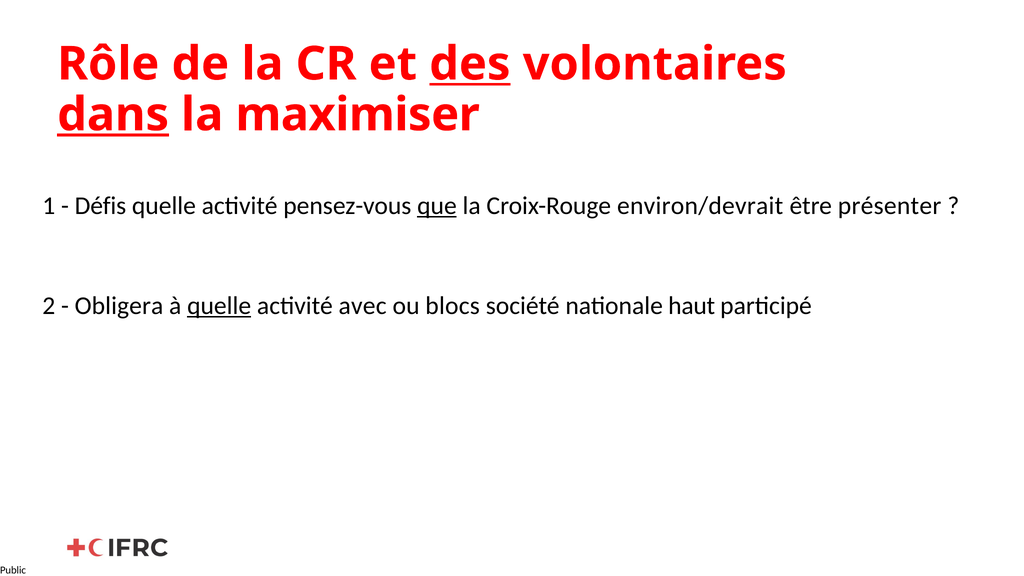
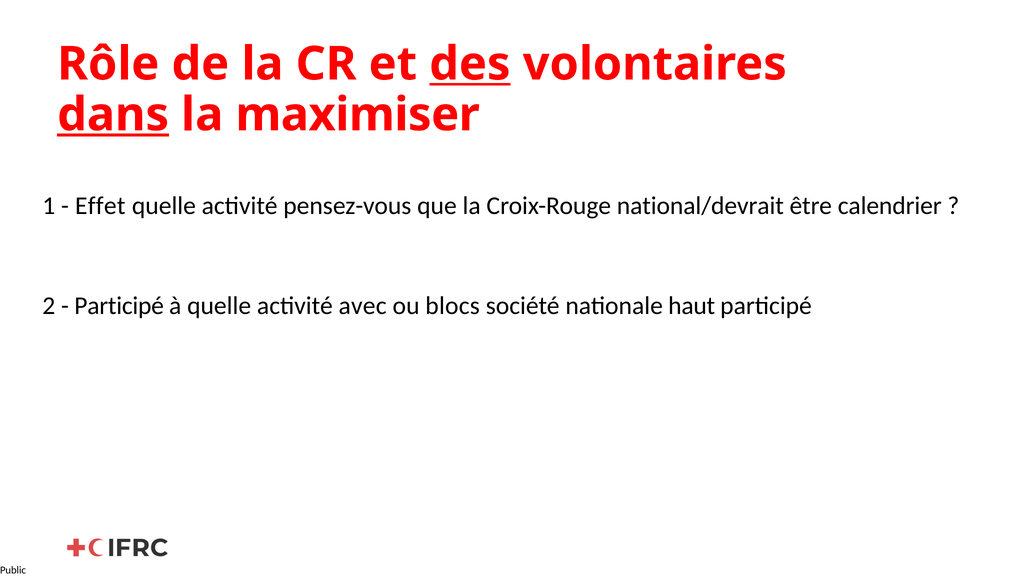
Défis: Défis -> Effet (100, 206)
que underline: present -> none (437, 206)
environ/devrait: environ/devrait -> national/devrait (700, 206)
présenter: présenter -> calendrier (890, 206)
Obligera: Obligera -> Participé (119, 306)
quelle underline: present -> none (219, 306)
